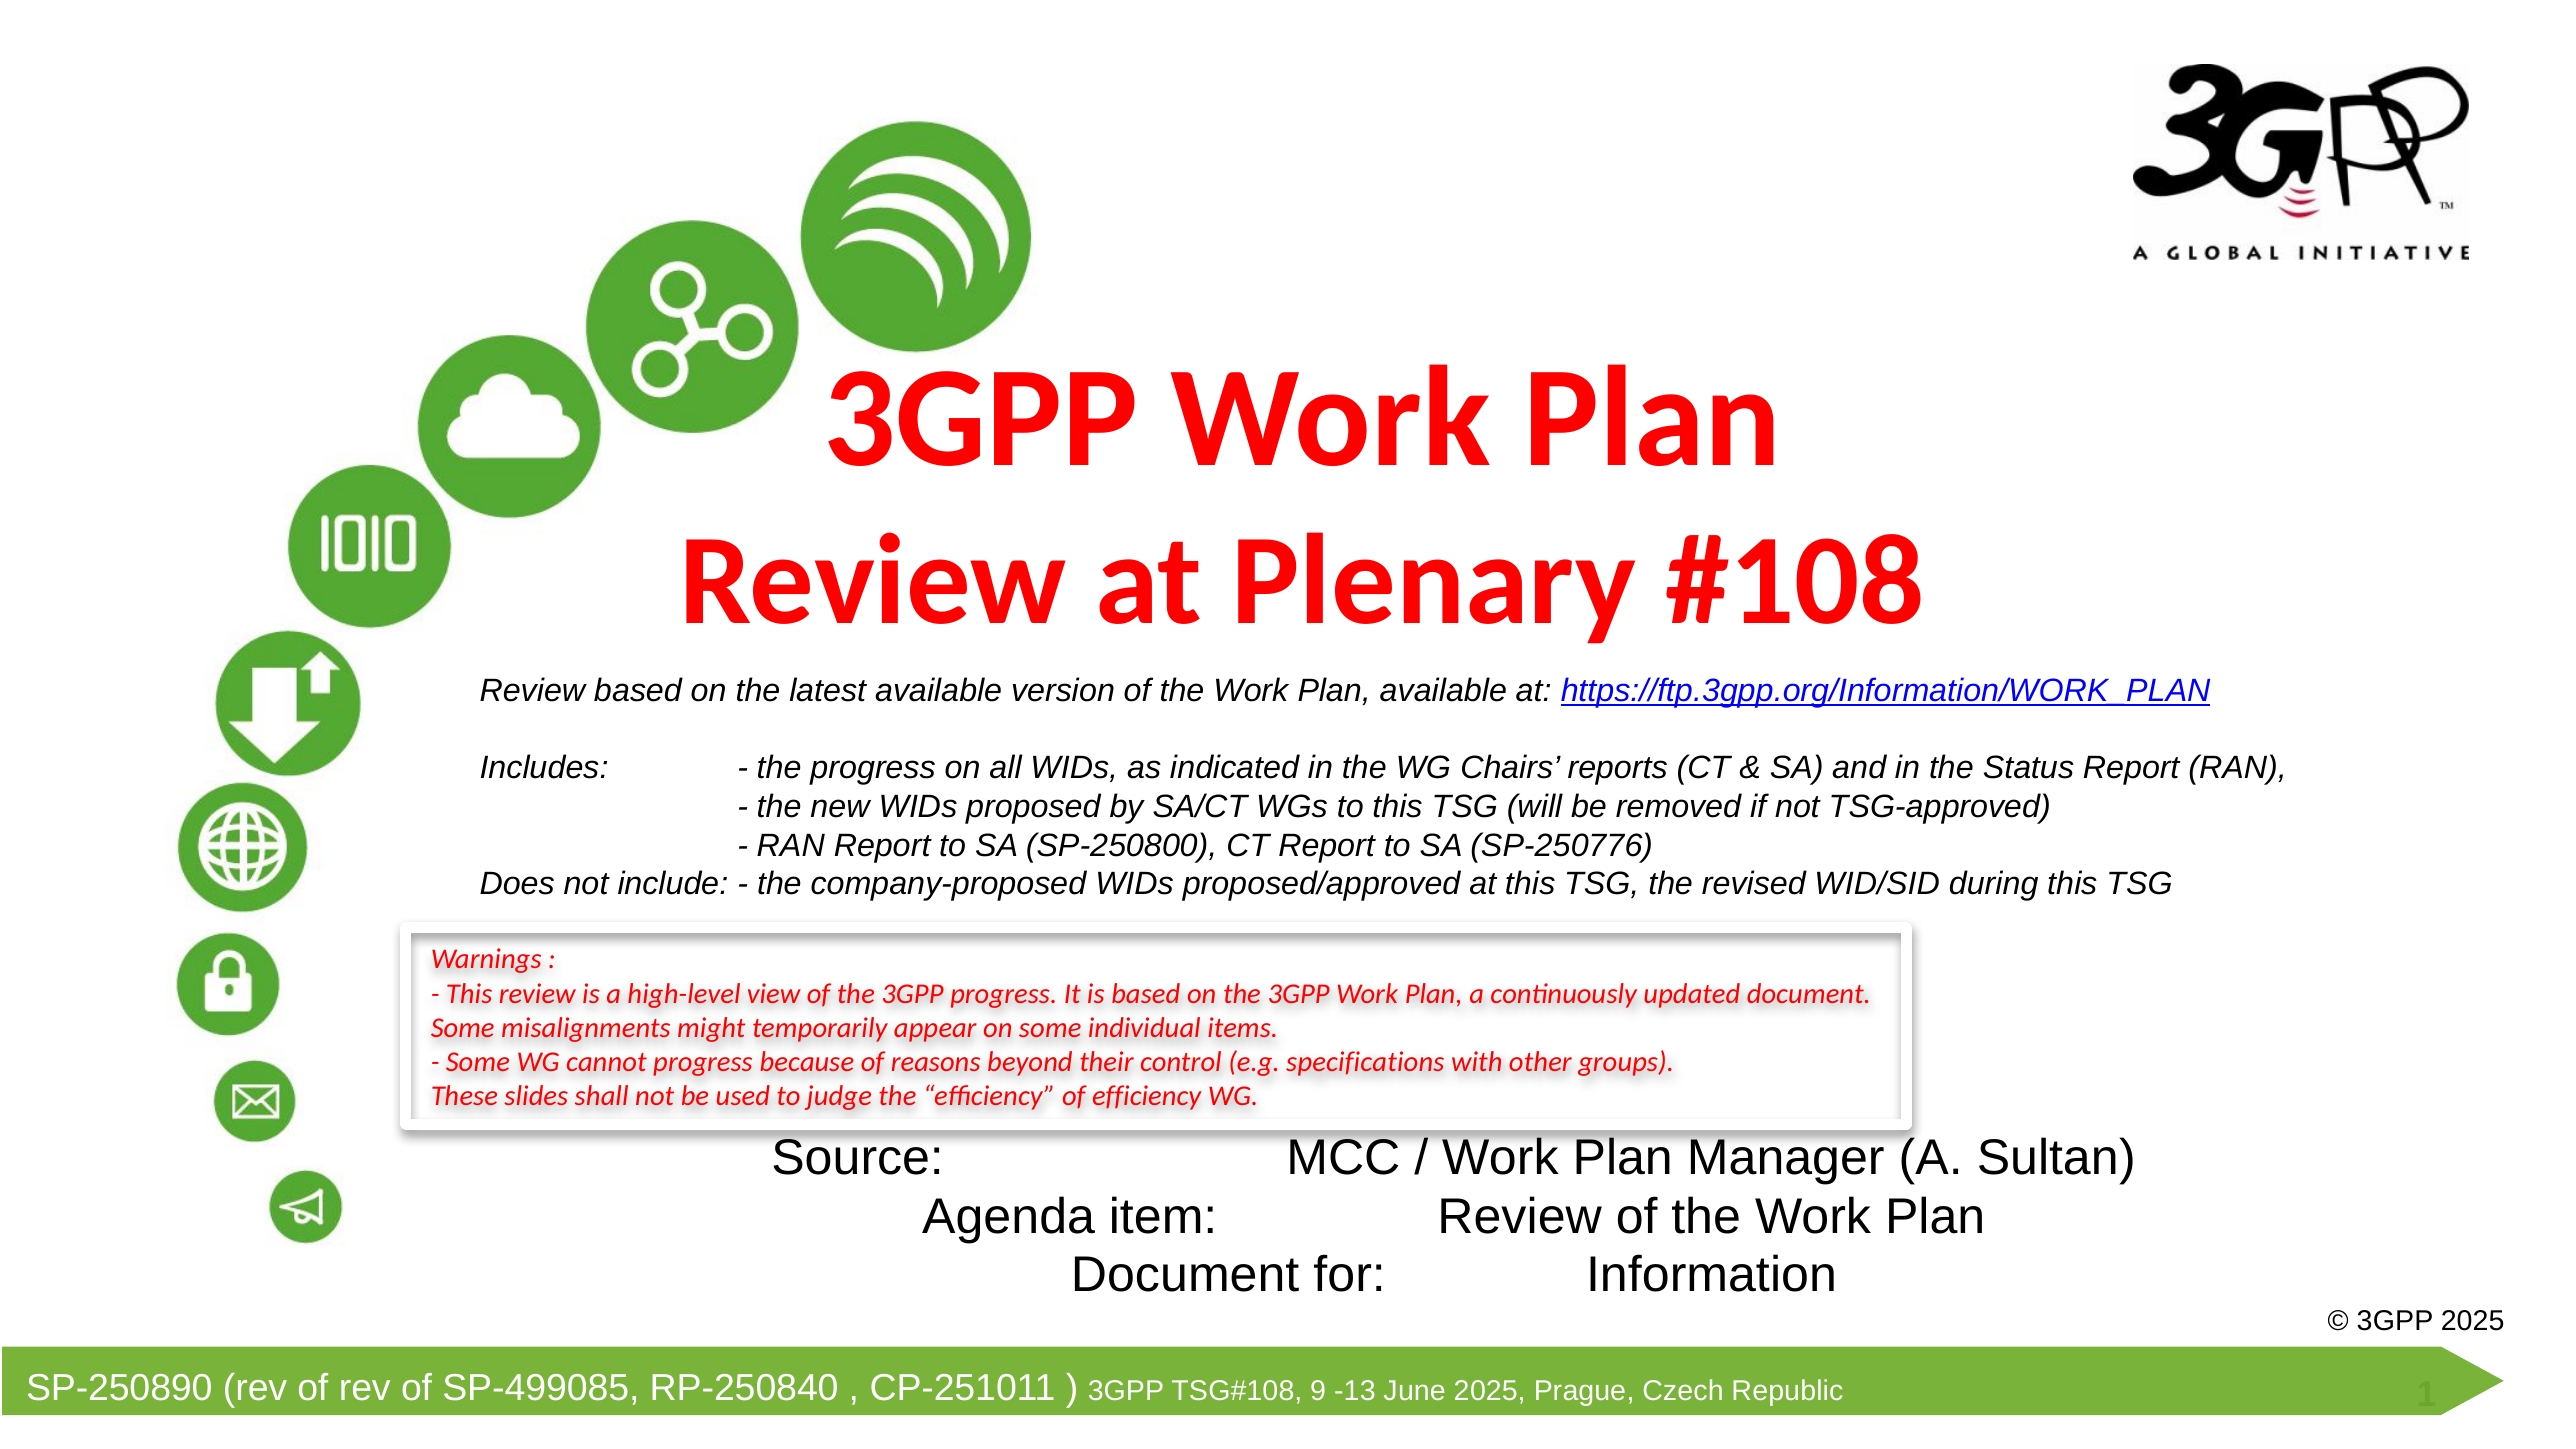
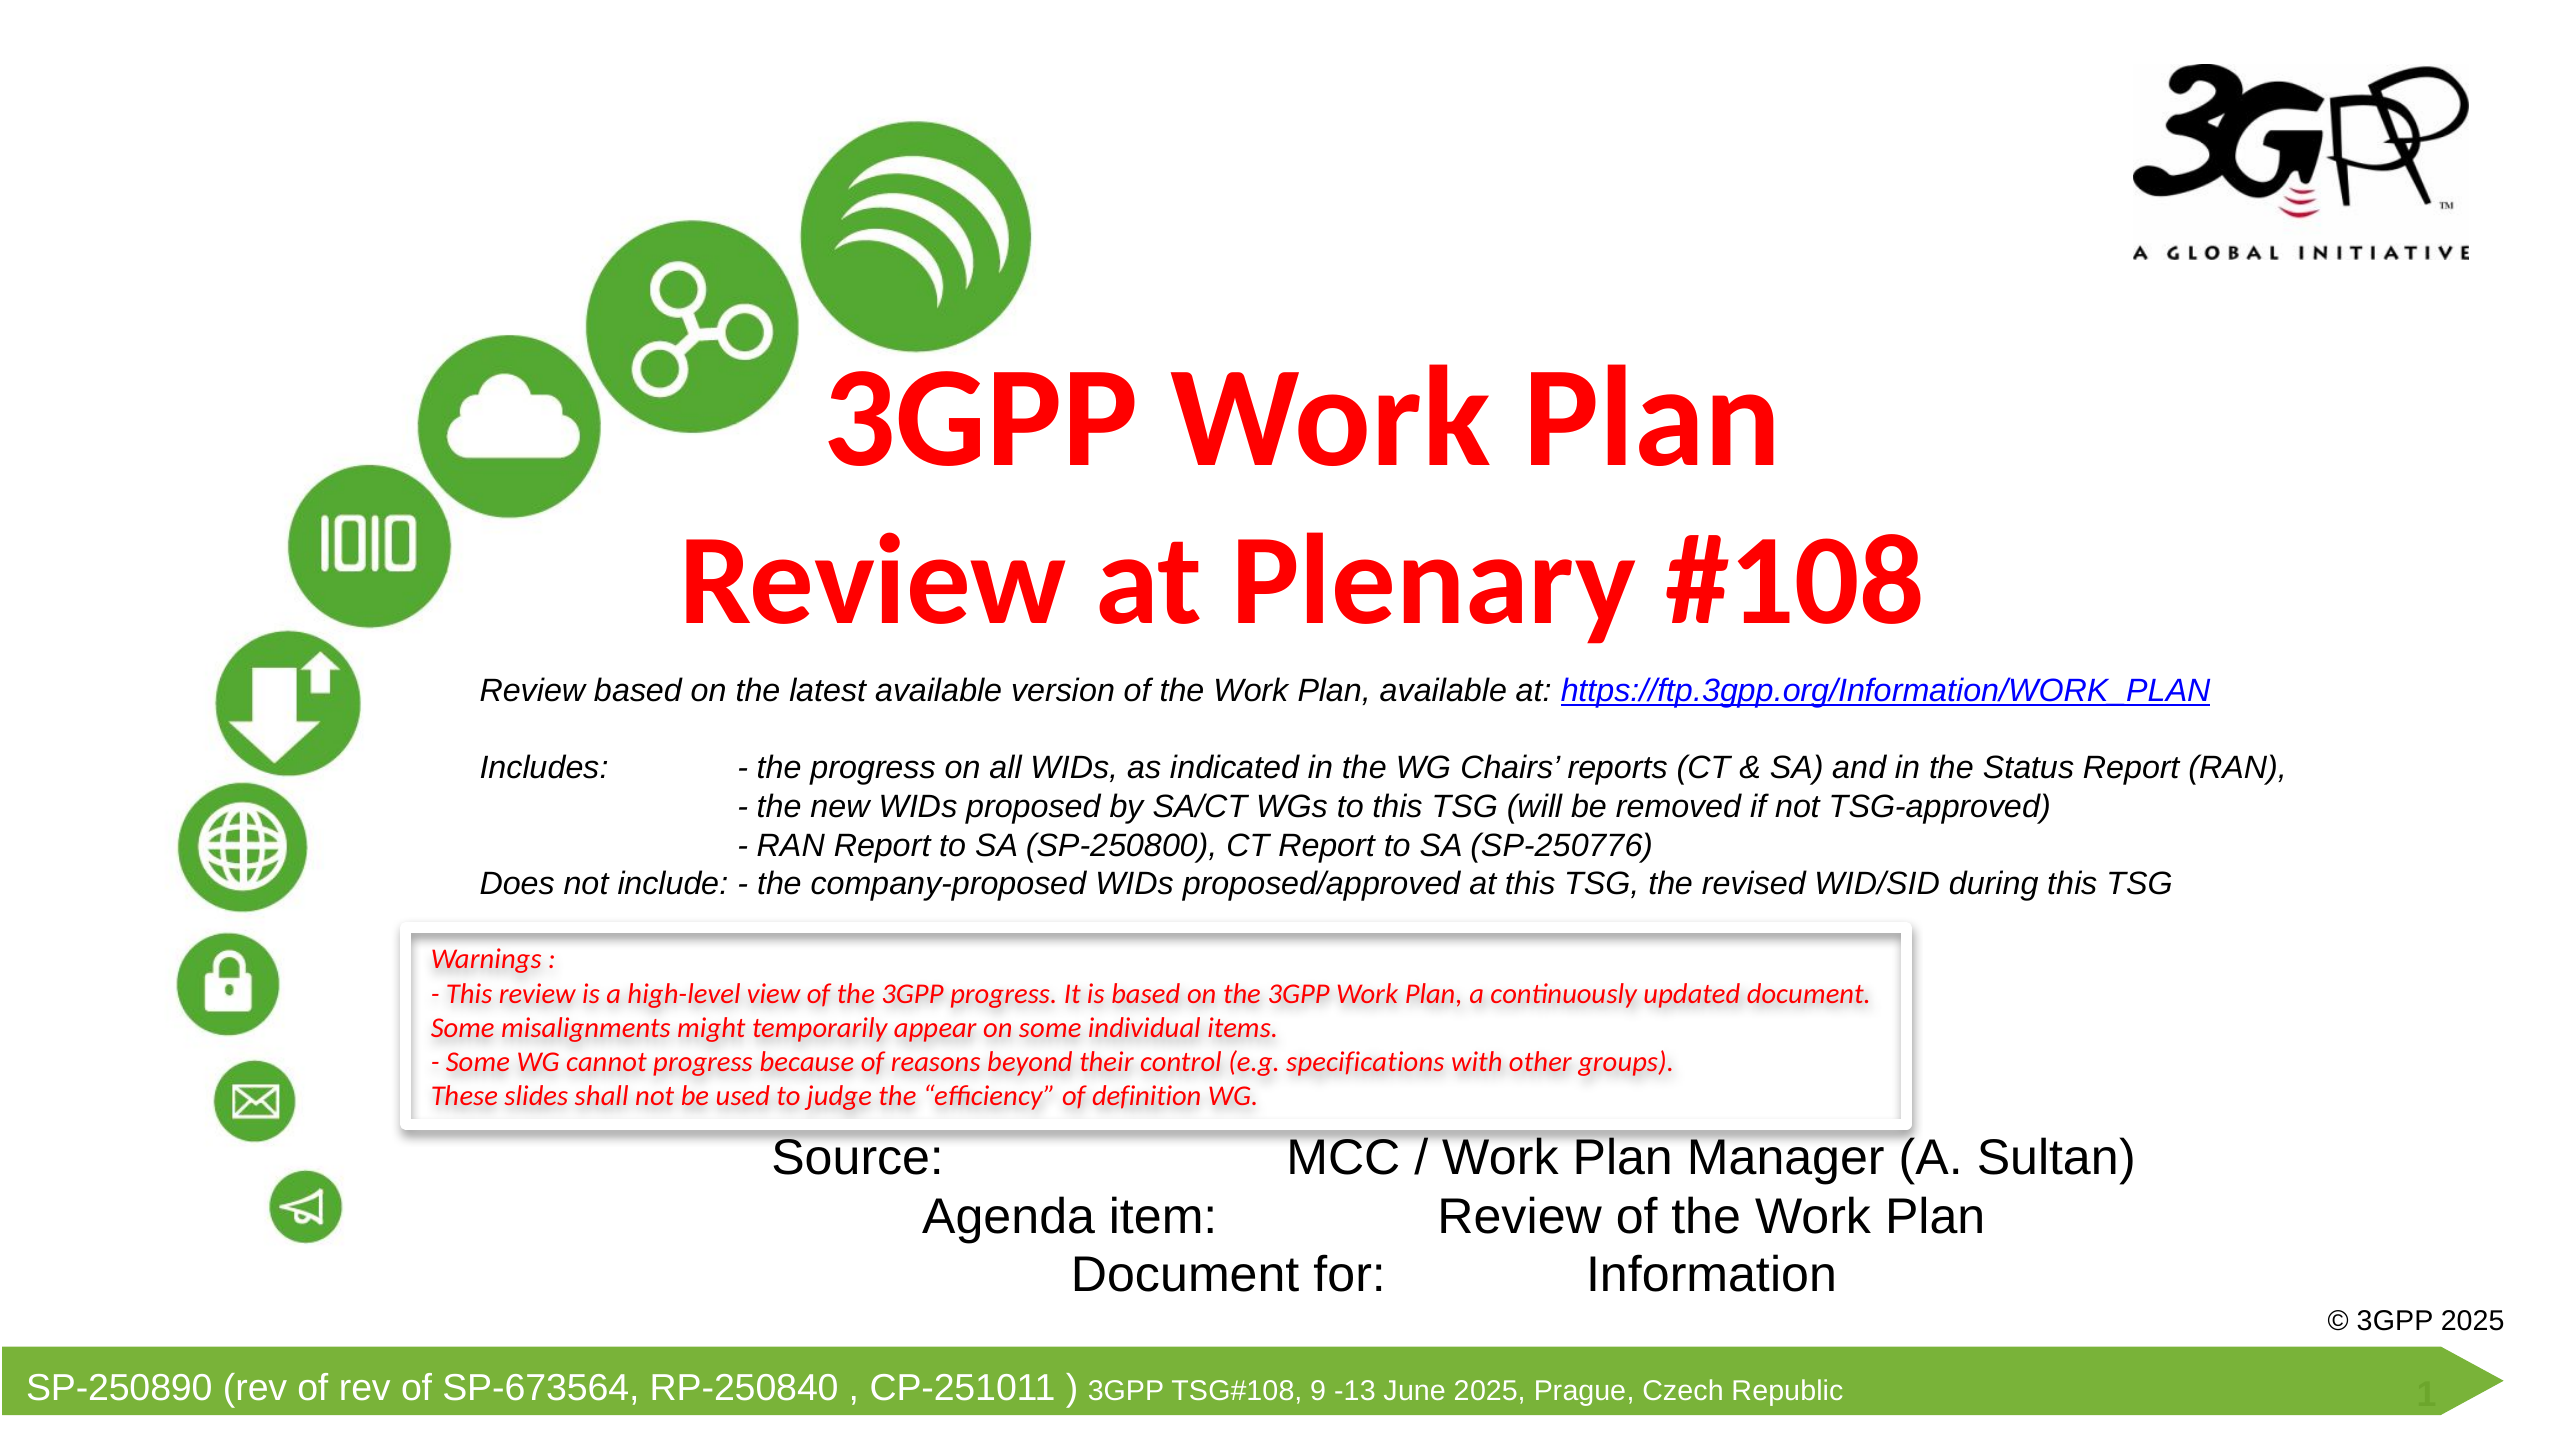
of efficiency: efficiency -> definition (1147, 1097)
SP-499085: SP-499085 -> SP-673564 (541, 1388)
